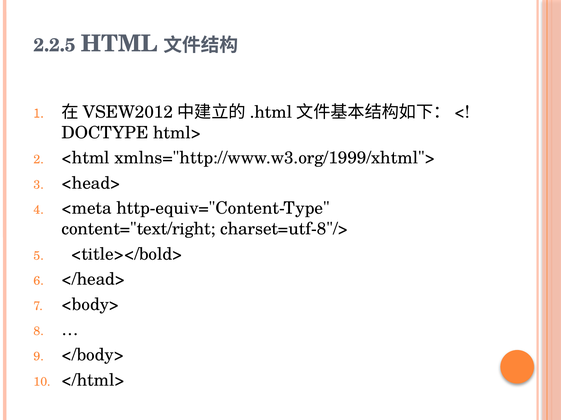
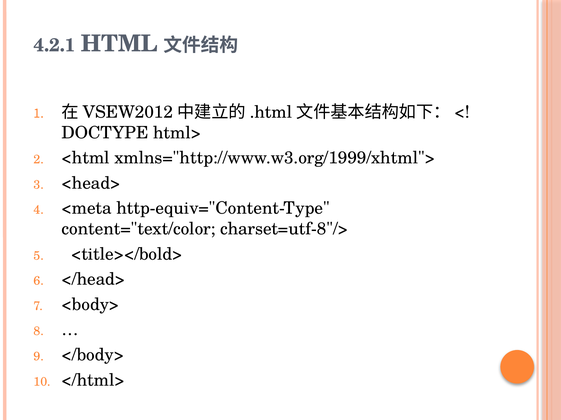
2.2.5: 2.2.5 -> 4.2.1 (55, 45)
content="text/right: content="text/right -> content="text/color (139, 229)
